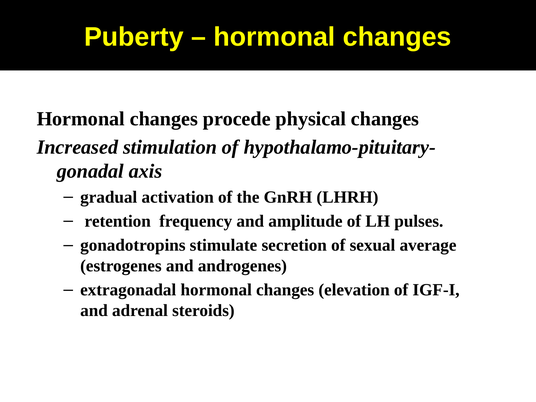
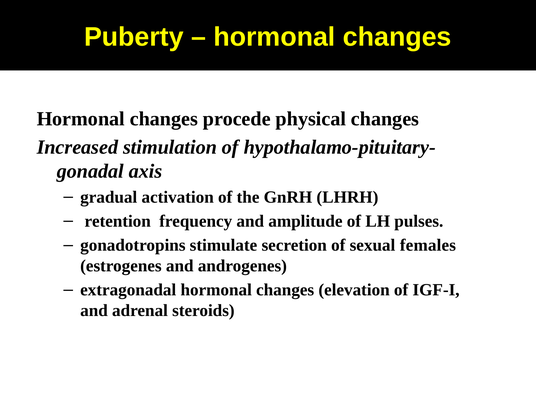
average: average -> females (428, 245)
